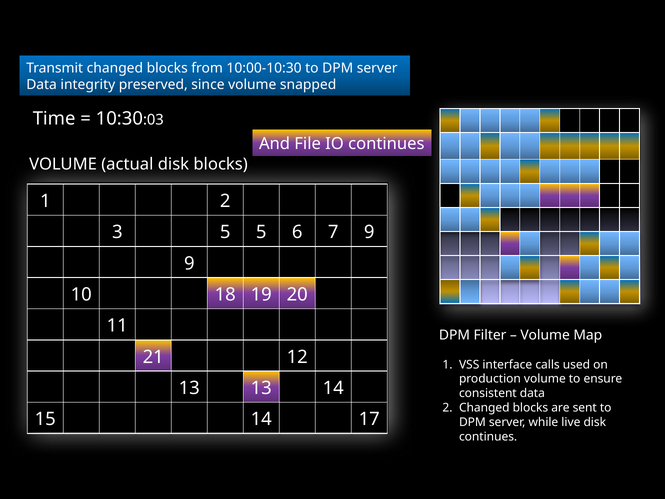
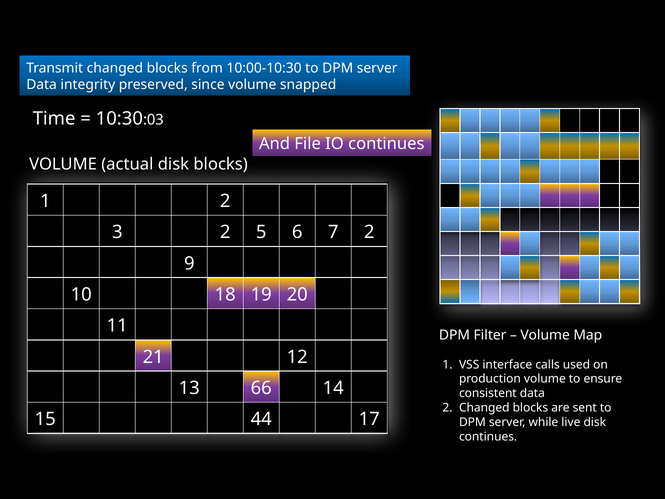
3 5: 5 -> 2 (225, 232)
7 9: 9 -> 2 (369, 232)
13 13: 13 -> 66 (261, 388)
15 14: 14 -> 44 (261, 419)
